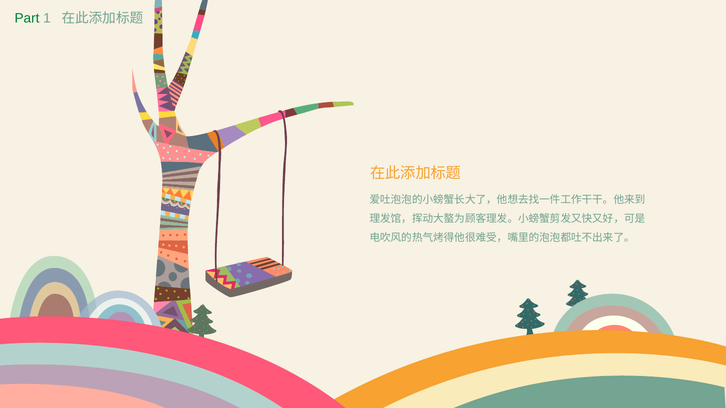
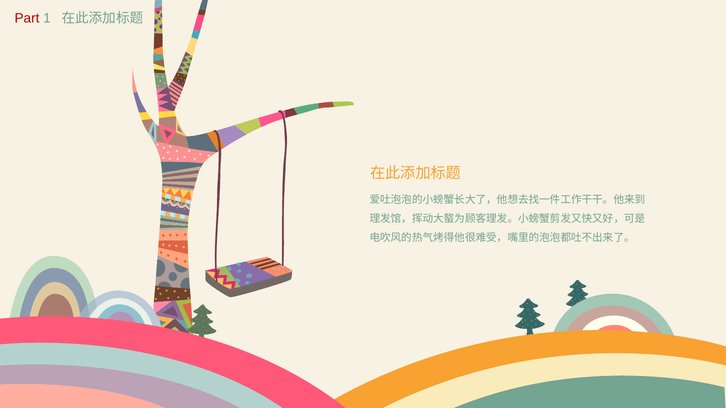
Part colour: green -> red (27, 18)
